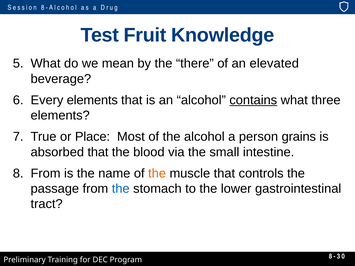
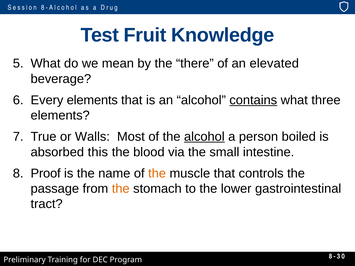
Place: Place -> Walls (92, 137)
alcohol underline: none -> present (204, 137)
grains: grains -> boiled (299, 137)
absorbed that: that -> this (98, 152)
From: From -> Proof (46, 173)
the colour: blue -> orange (121, 189)
